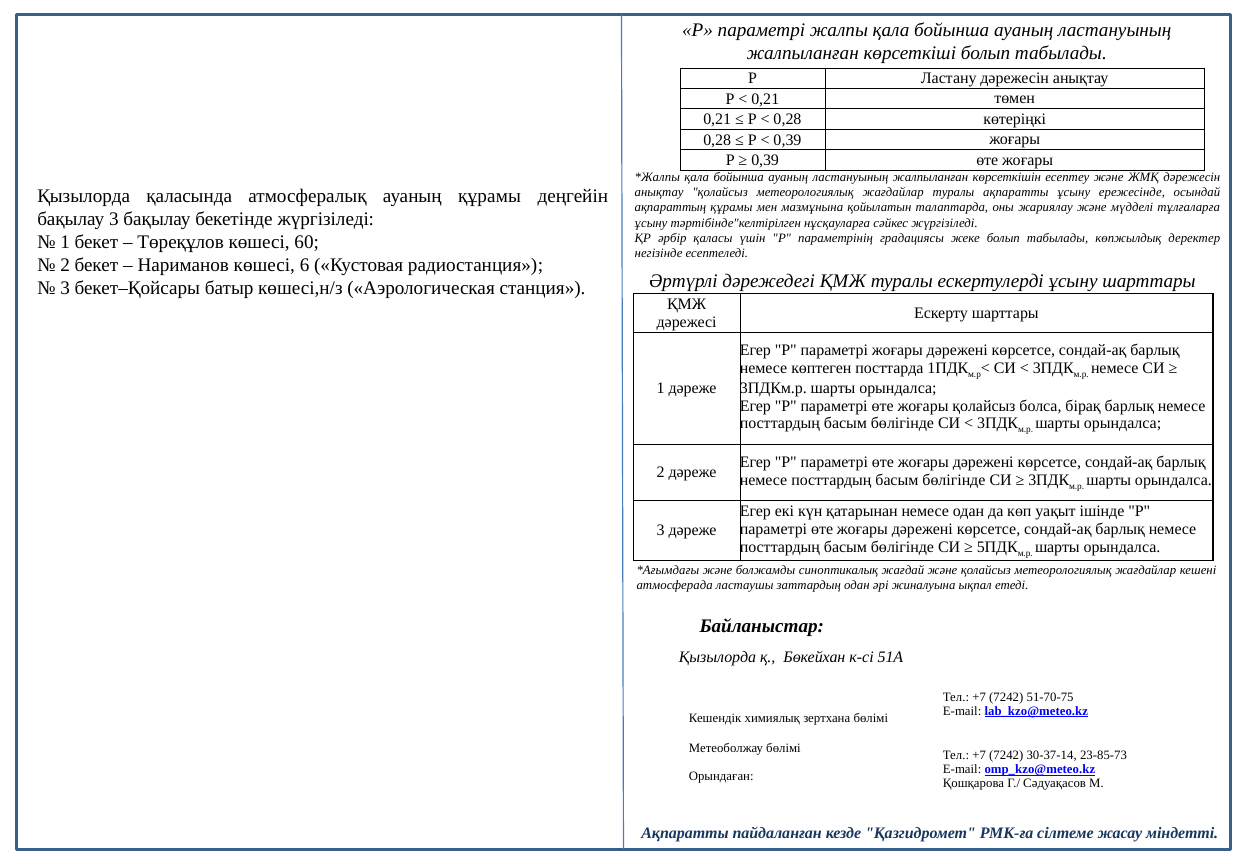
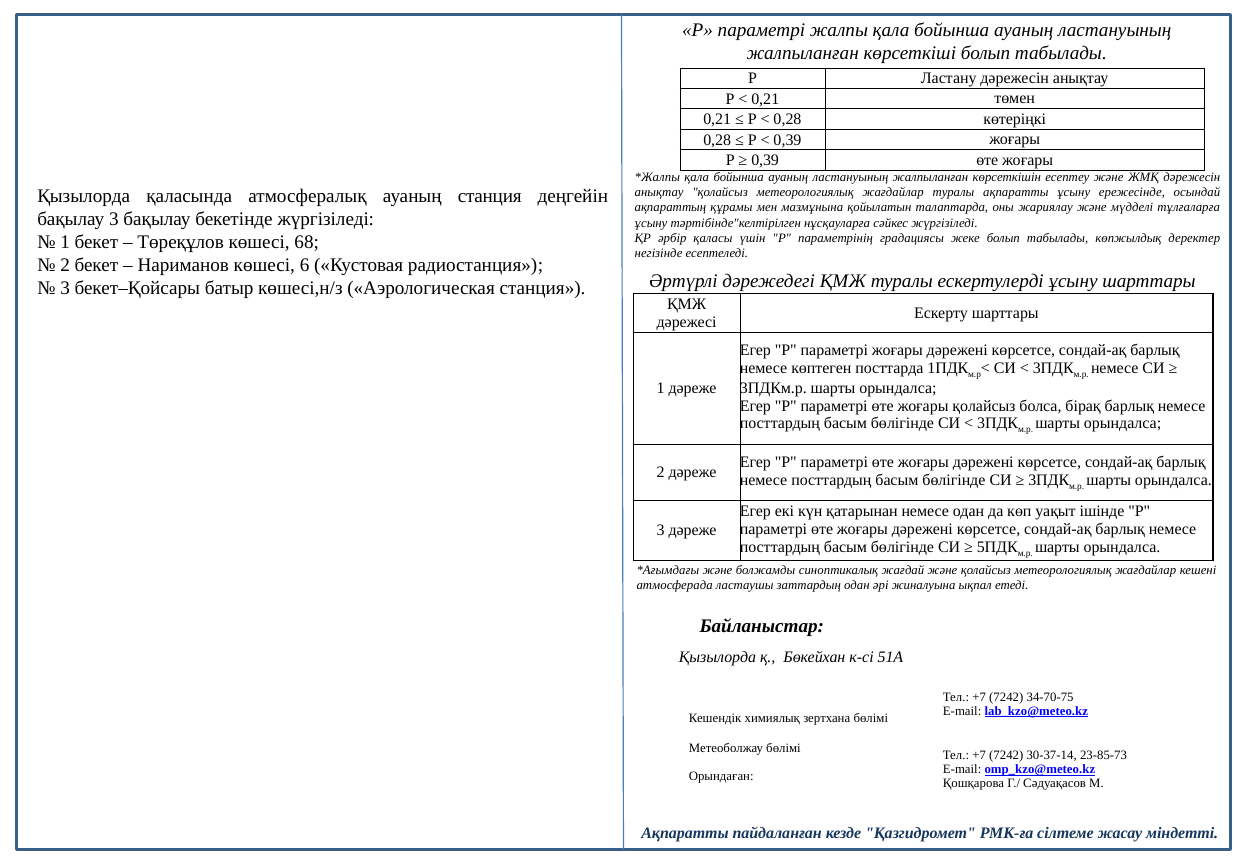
ауаның құрамы: құрамы -> станция (490, 196)
60: 60 -> 68 (307, 242)
51-70-75: 51-70-75 -> 34-70-75 (1050, 696)
